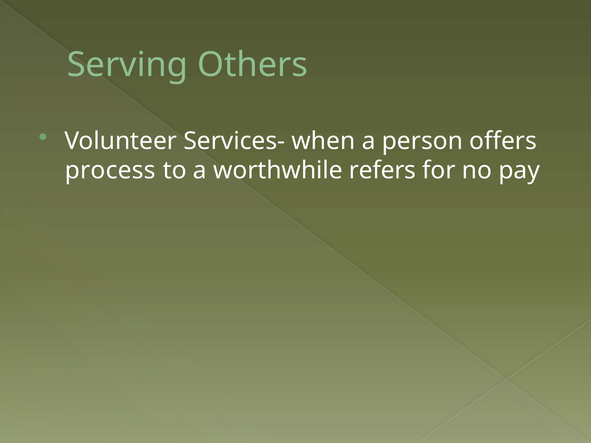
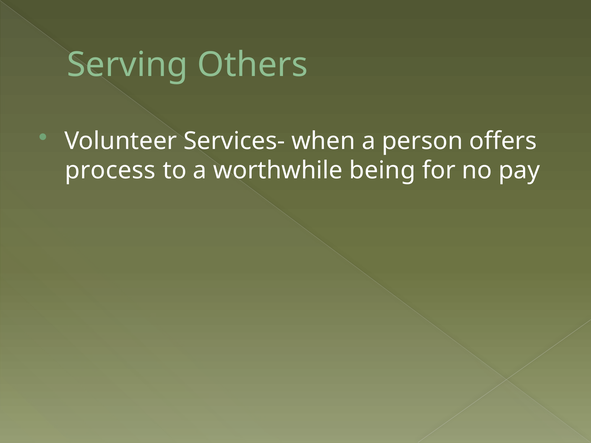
refers: refers -> being (382, 171)
